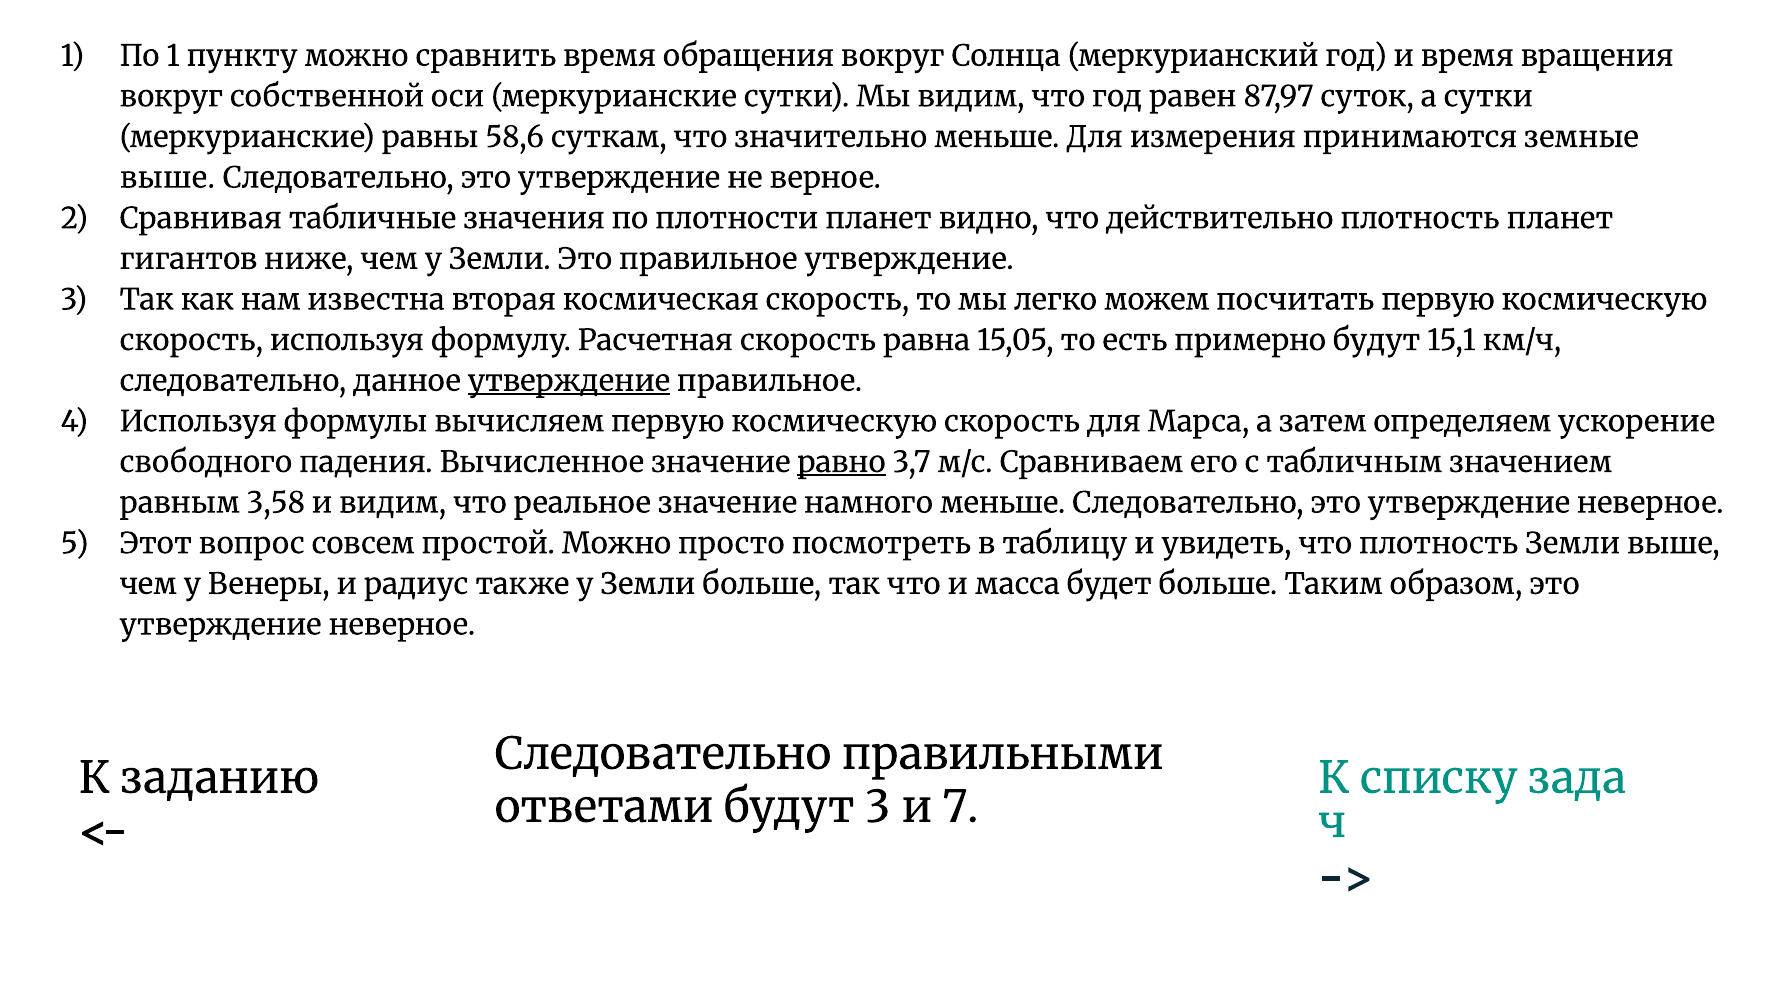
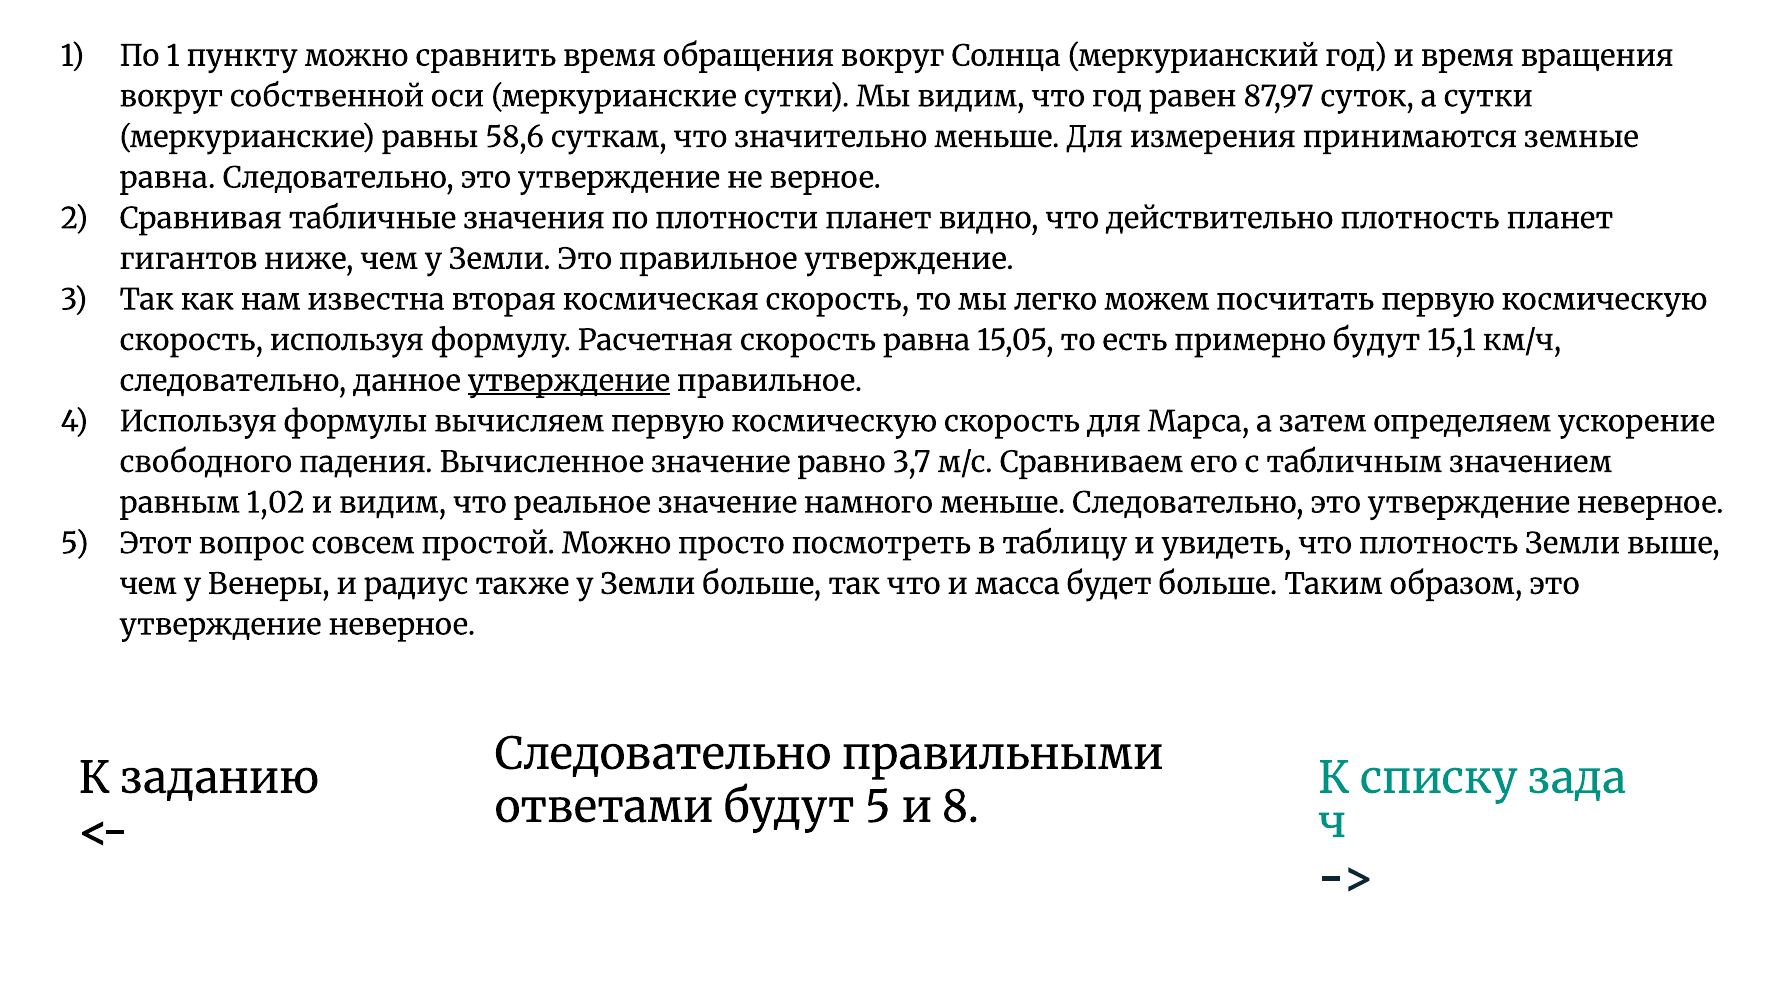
выше: выше -> равна (168, 178)
равно underline: present -> none (842, 463)
3,58: 3,58 -> 1,02 (276, 503)
будут 3: 3 -> 5 (878, 808)
7: 7 -> 8 (960, 808)
